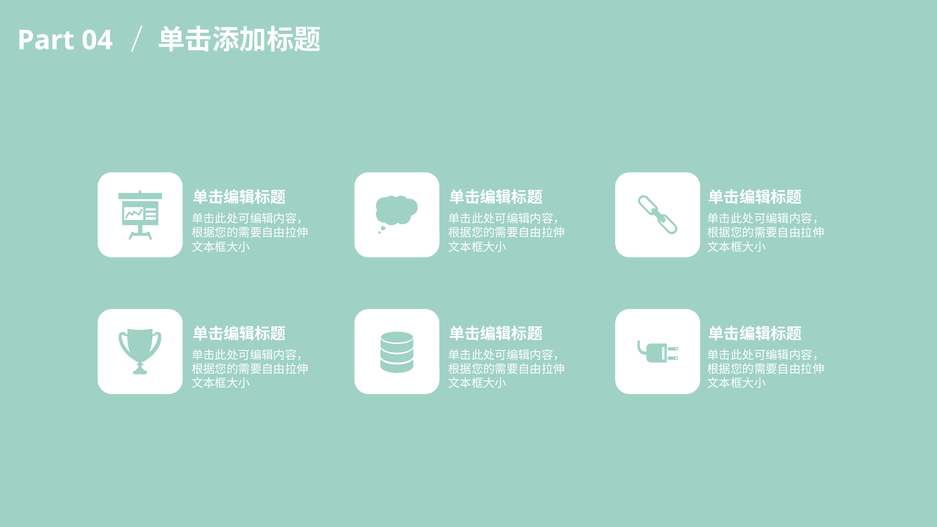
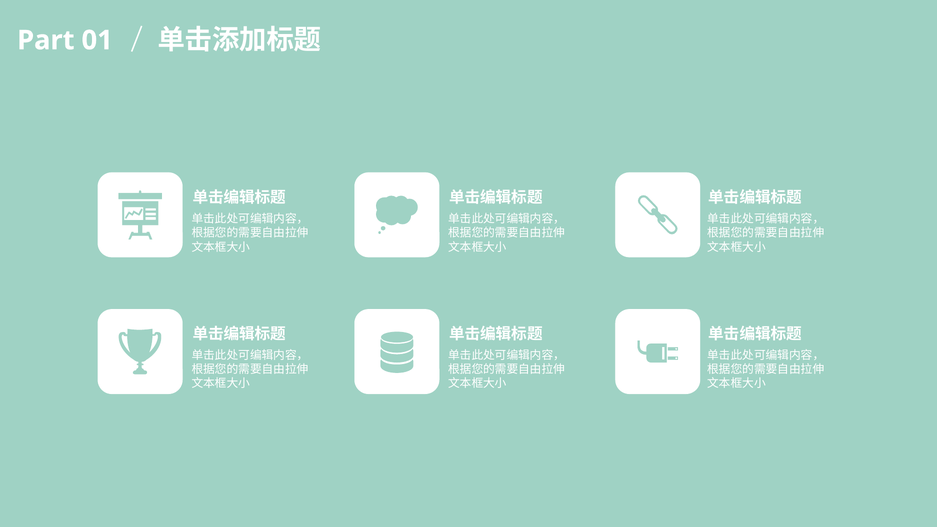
04: 04 -> 01 (97, 40)
